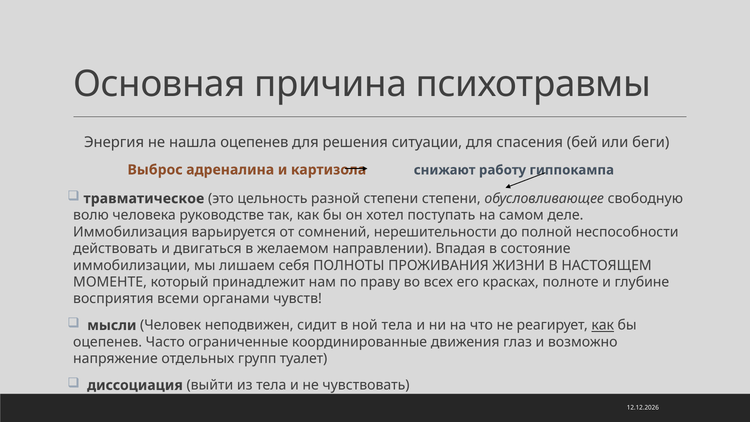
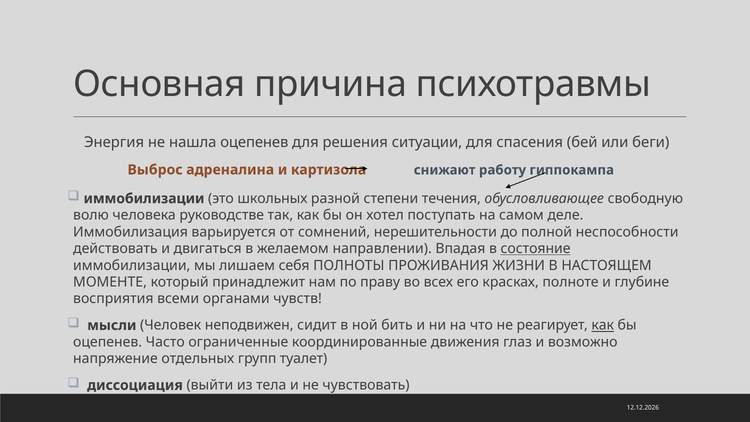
травматическое: травматическое -> иммобилизации (144, 199)
цельность: цельность -> школьных (272, 199)
степени степени: степени -> течения (451, 199)
состояние underline: none -> present (536, 249)
ной тела: тела -> бить (397, 325)
